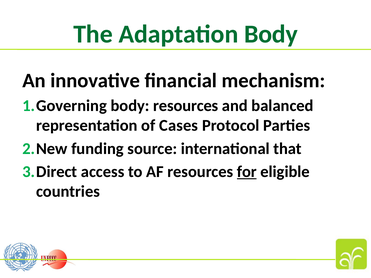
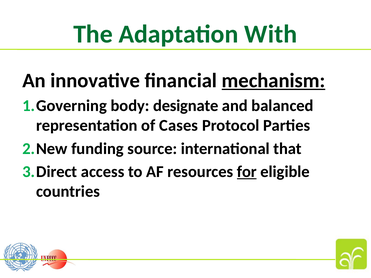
Adaptation Body: Body -> With (271, 34)
mechanism underline: none -> present (273, 81)
body resources: resources -> designate (186, 106)
